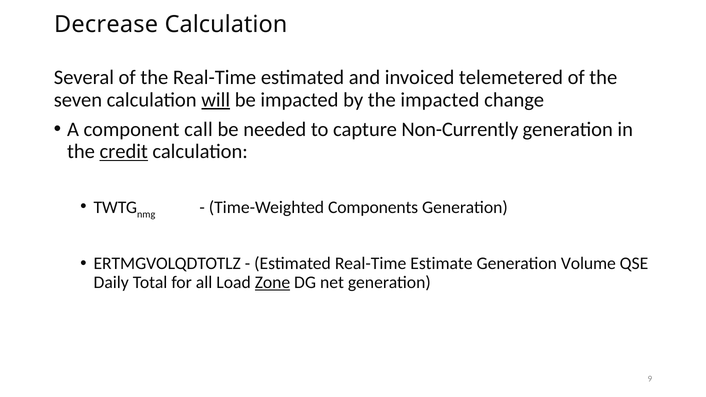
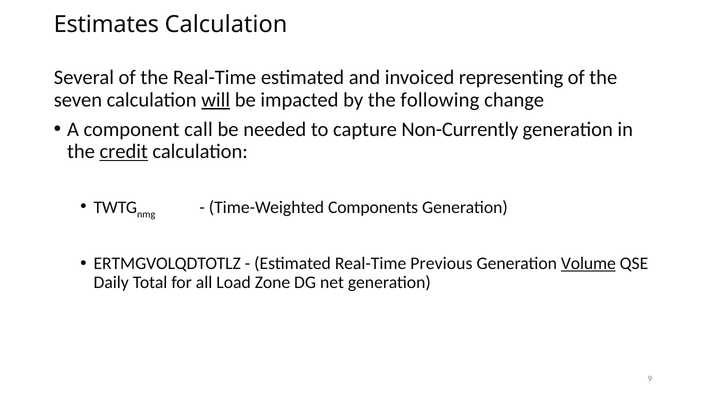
Decrease: Decrease -> Estimates (106, 25)
telemetered: telemetered -> representing (511, 78)
the impacted: impacted -> following (440, 100)
Estimate: Estimate -> Previous (441, 264)
Volume underline: none -> present (588, 264)
Zone underline: present -> none (272, 283)
